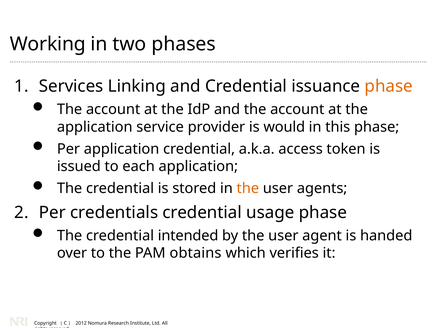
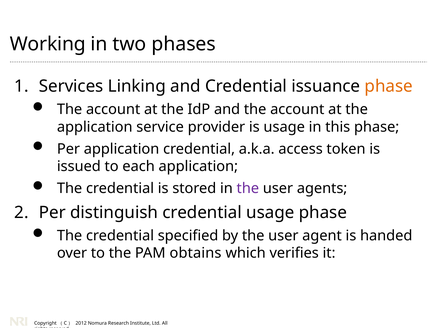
is would: would -> usage (284, 127)
the colour: orange -> purple (248, 188)
credentials: credentials -> distinguish (114, 212)
intended: intended -> specified (188, 235)
